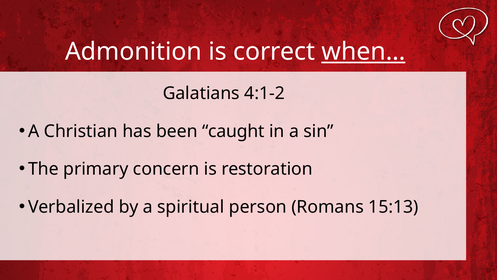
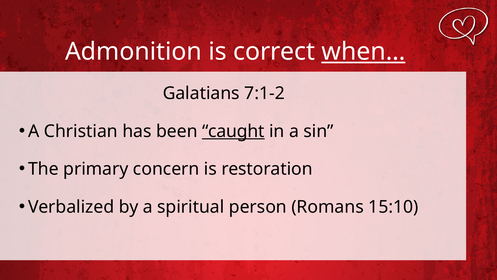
4:1-2: 4:1-2 -> 7:1-2 (265, 93)
caught underline: none -> present (233, 131)
15:13: 15:13 -> 15:10 (393, 207)
